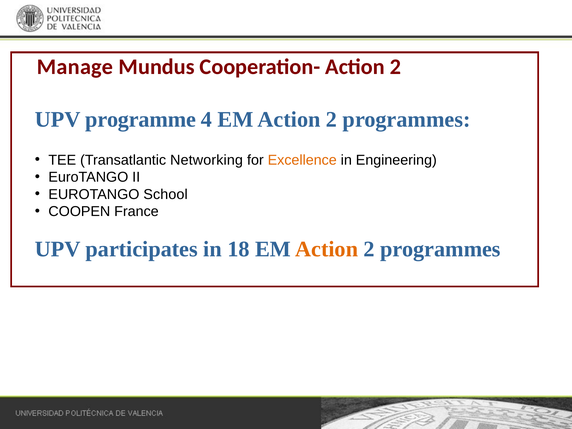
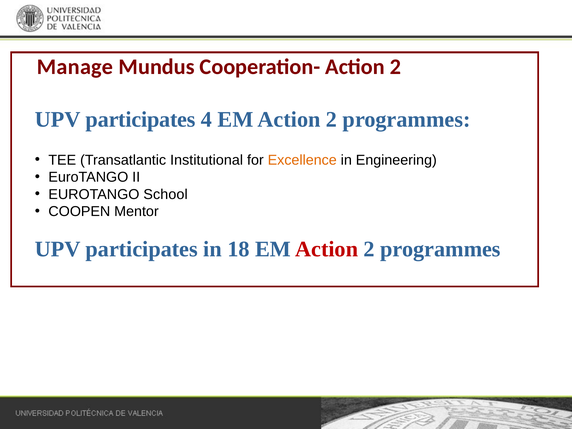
programme: programme -> participates (141, 120)
Networking: Networking -> Institutional (207, 160)
France: France -> Mentor (136, 212)
Action colour: orange -> red (327, 249)
